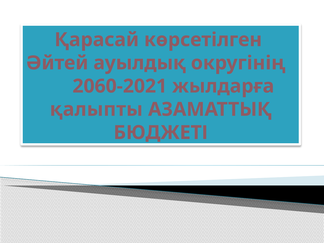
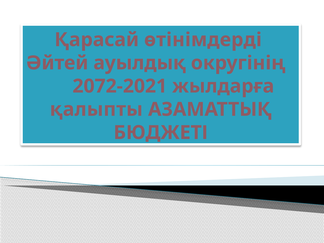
көрсетілген: көрсетілген -> өтінімдерді (203, 40)
2060-2021: 2060-2021 -> 2072-2021 (120, 86)
